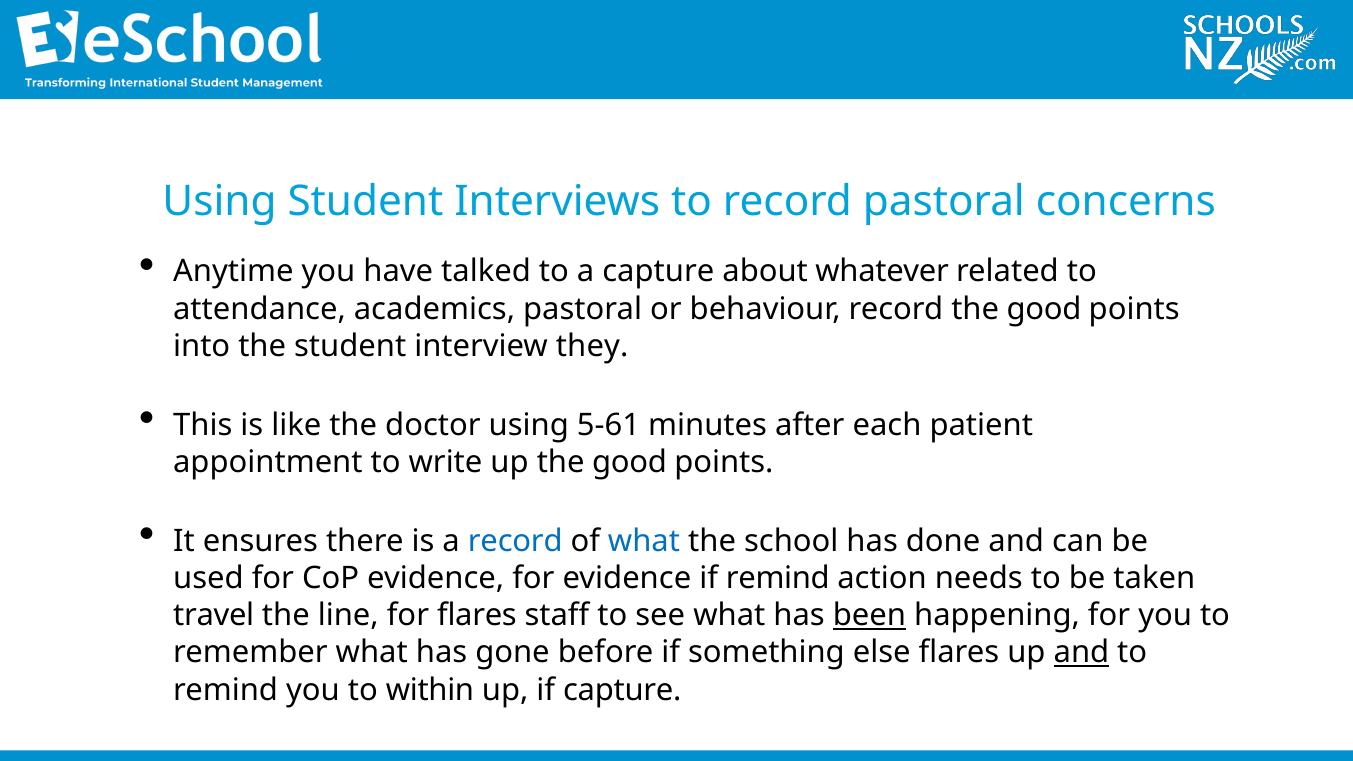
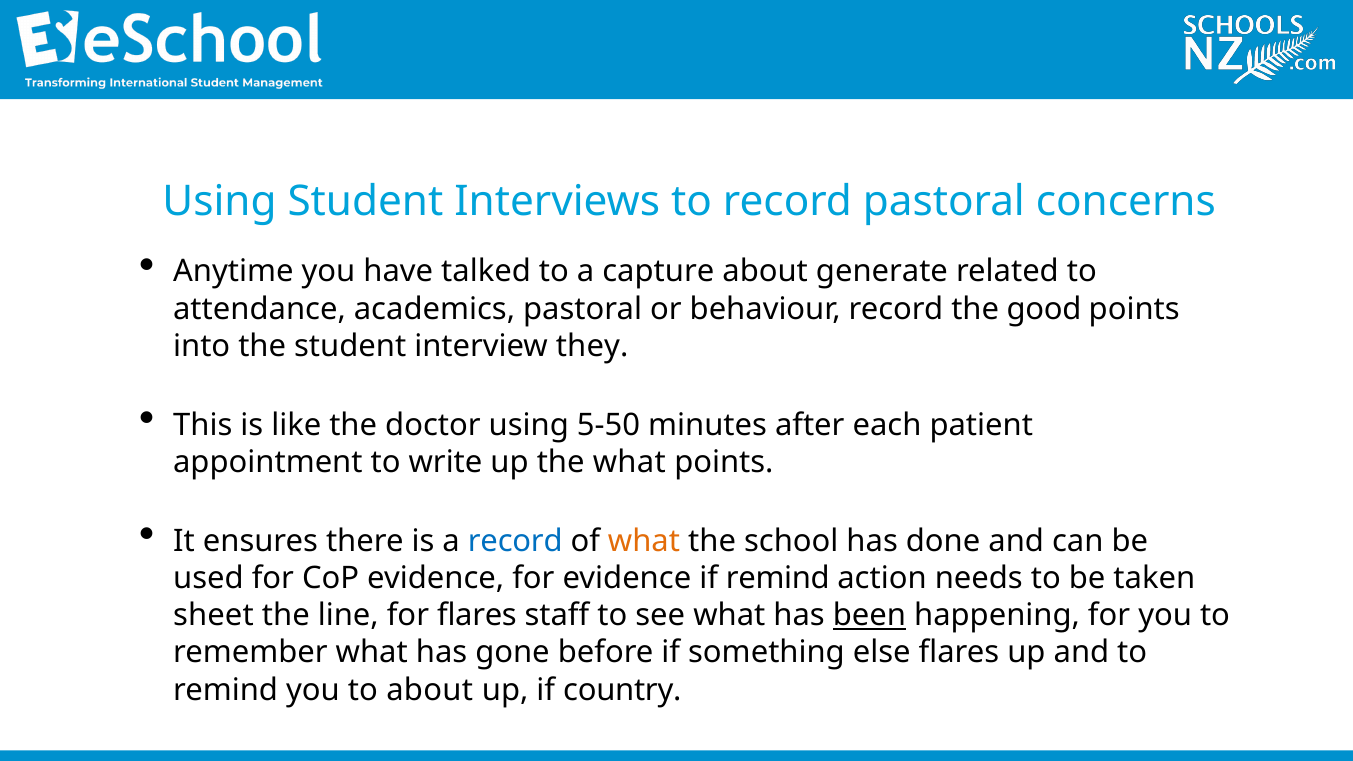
whatever: whatever -> generate (882, 272)
5-61: 5-61 -> 5-50 (609, 425)
up the good: good -> what (629, 462)
what colour: blue -> orange (644, 541)
travel: travel -> sheet (213, 616)
and underline: present -> none (1081, 653)
to within: within -> about (430, 690)
if capture: capture -> country (622, 690)
